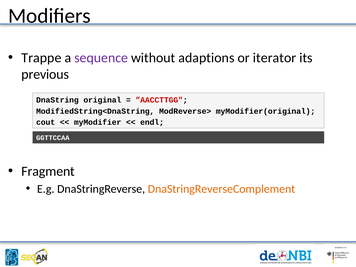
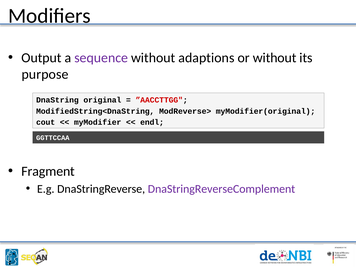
Trappe: Trappe -> Output (41, 58)
or iterator: iterator -> without (275, 58)
previous: previous -> purpose (45, 74)
DnaStringReverseComplement colour: orange -> purple (221, 189)
